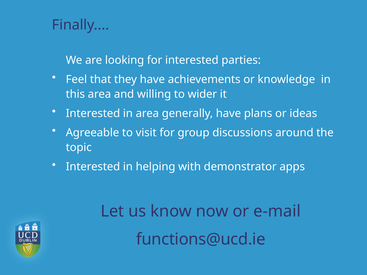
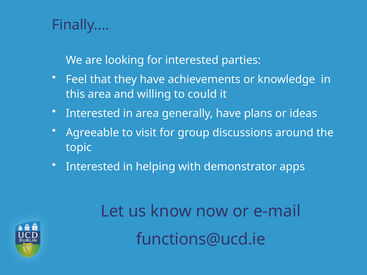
wider: wider -> could (202, 94)
